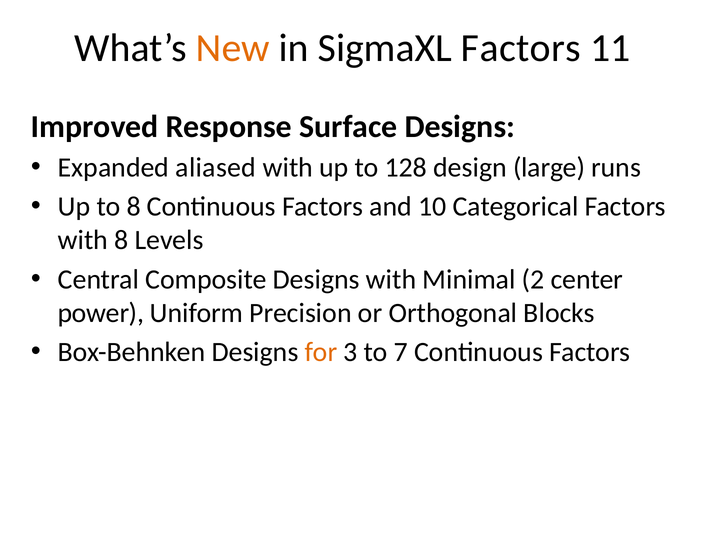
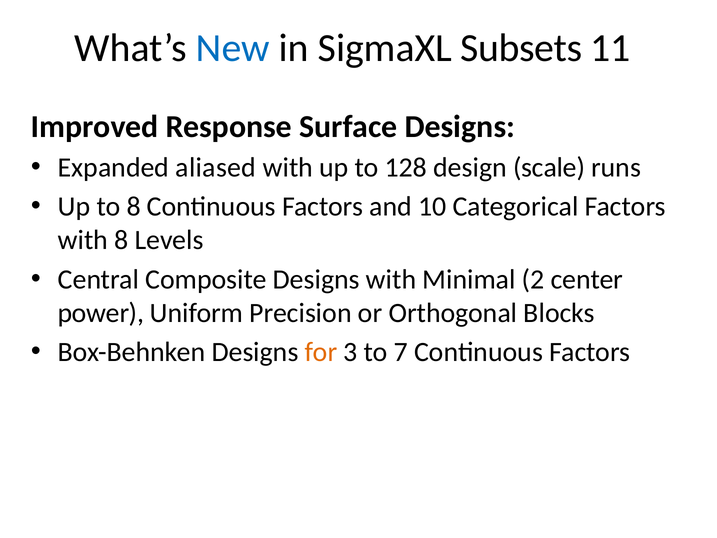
New colour: orange -> blue (233, 48)
SigmaXL Factors: Factors -> Subsets (521, 48)
large: large -> scale (549, 168)
